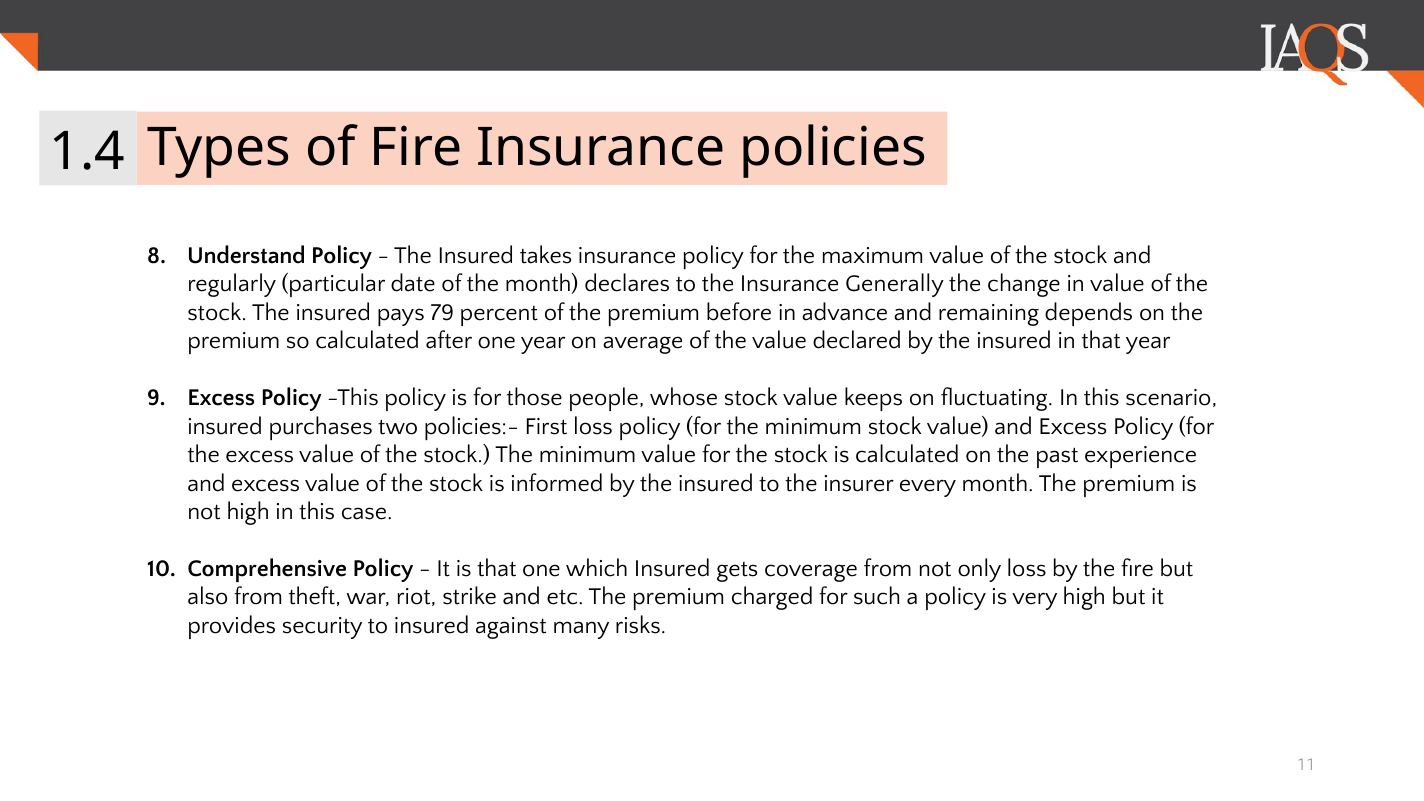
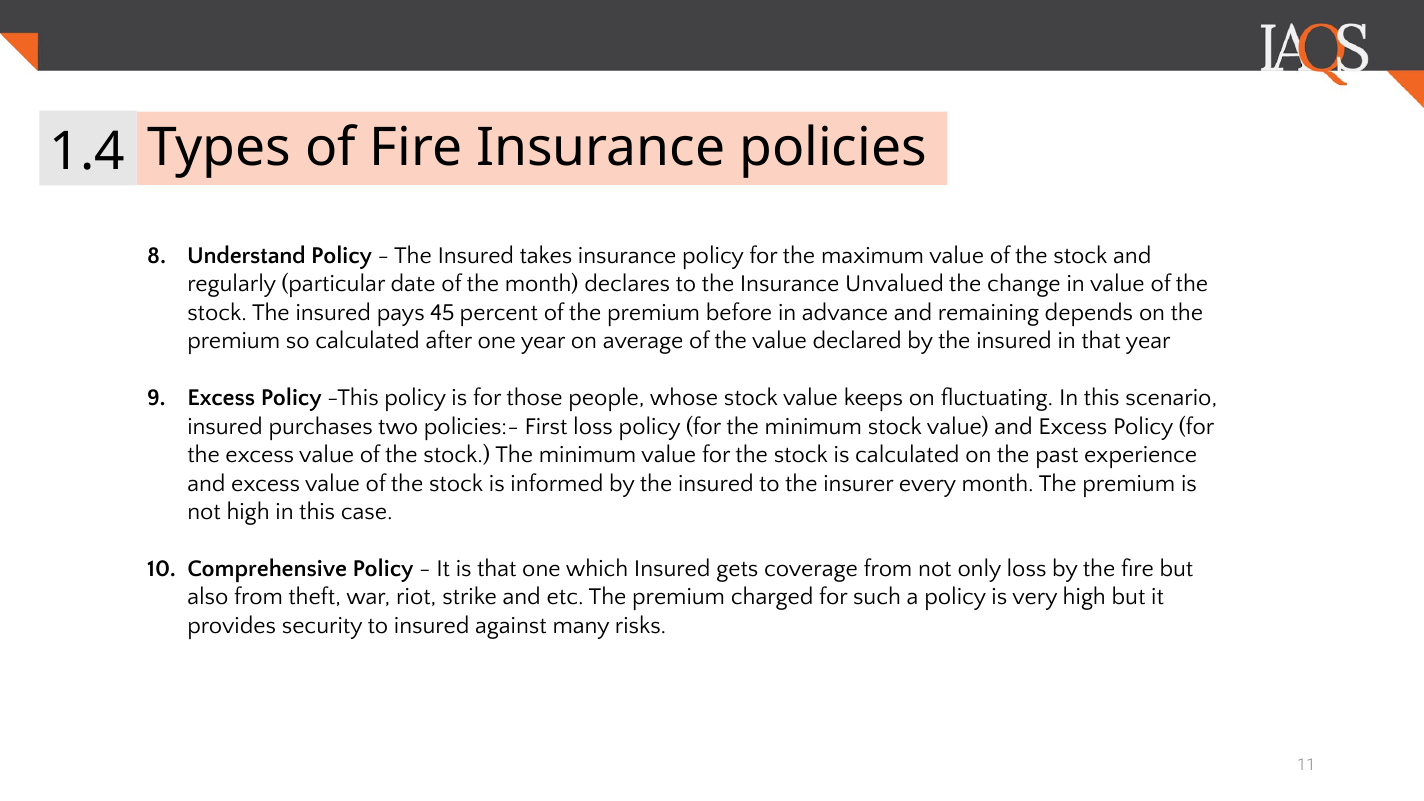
Generally: Generally -> Unvalued (895, 284)
79: 79 -> 45 (442, 312)
